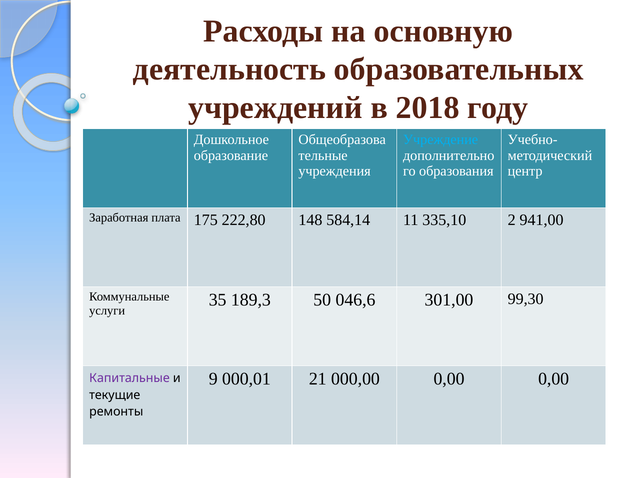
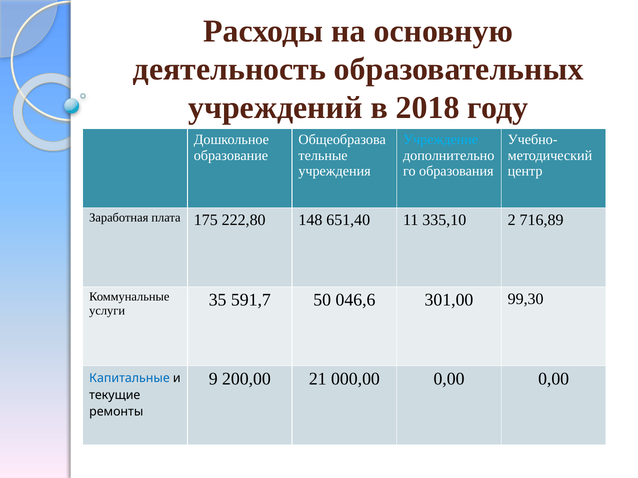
584,14: 584,14 -> 651,40 (348, 220)
941,00: 941,00 -> 716,89 (542, 220)
189,3: 189,3 -> 591,7 (251, 300)
000,01: 000,01 -> 200,00 (246, 379)
Капитальные colour: purple -> blue (129, 378)
